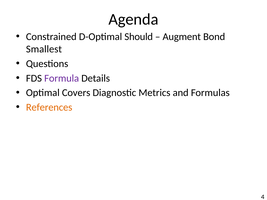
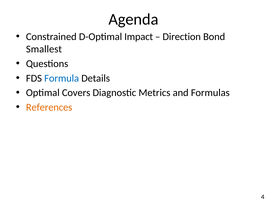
Should: Should -> Impact (139, 37)
Augment: Augment -> Direction (182, 37)
Formula colour: purple -> blue (62, 78)
